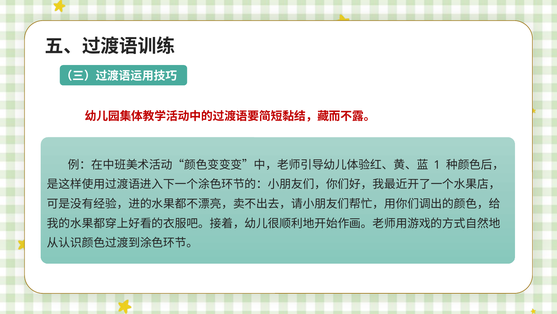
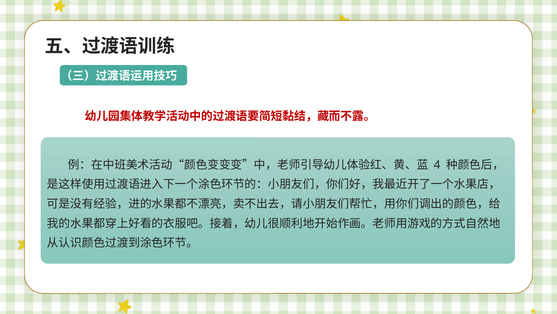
1: 1 -> 4 (437, 165)
